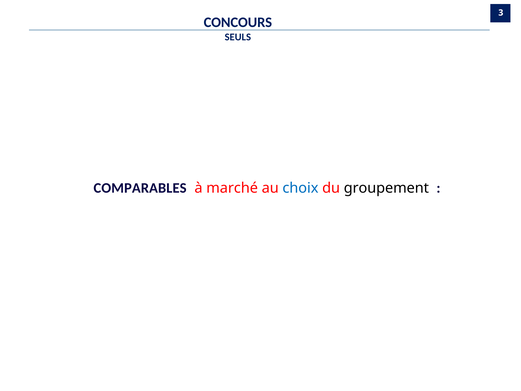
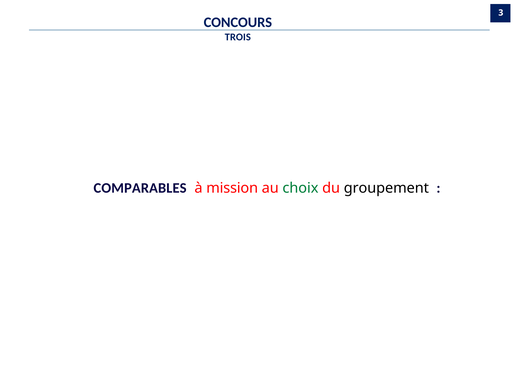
SEULS: SEULS -> TROIS (238, 37)
marché: marché -> mission (232, 188)
choix colour: blue -> green (300, 188)
